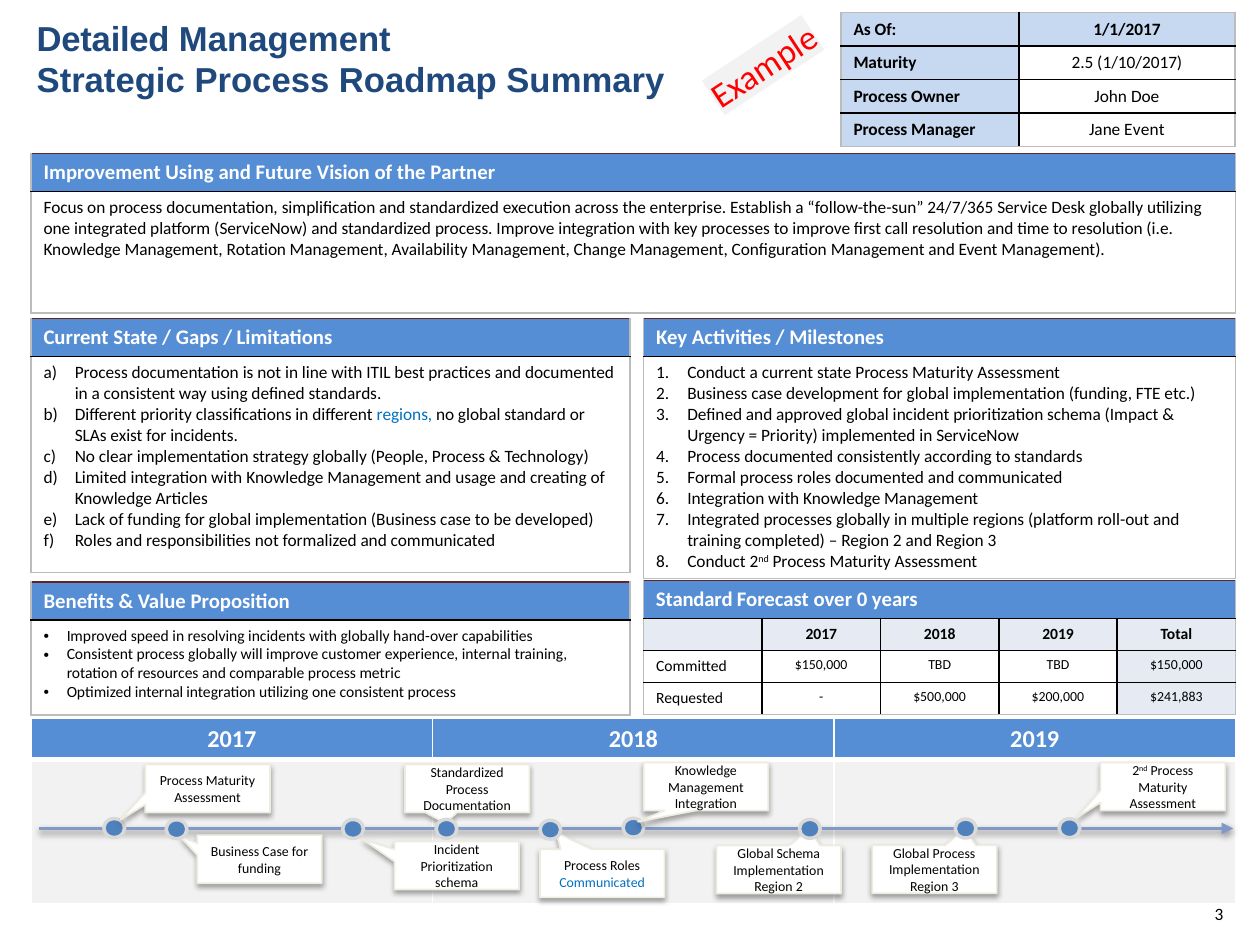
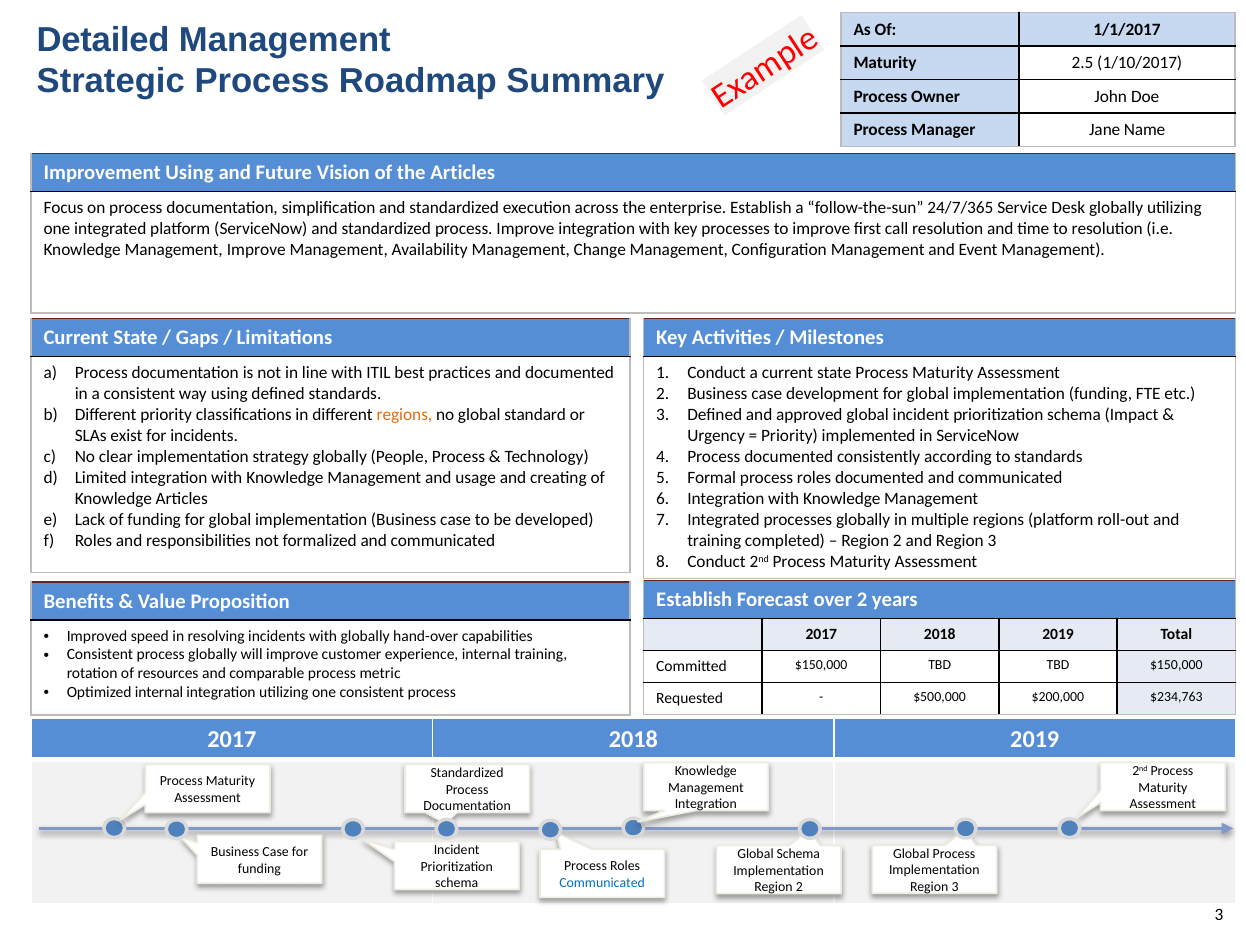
Jane Event: Event -> Name (1145, 130)
the Partner: Partner -> Articles (463, 173)
Management Rotation: Rotation -> Improve (256, 250)
regions colour: blue -> orange (404, 415)
Standard: Standard -> Establish (694, 600)
over 0: 0 -> 2 (862, 600)
$241,883: $241,883 -> $234,763 (1176, 698)
